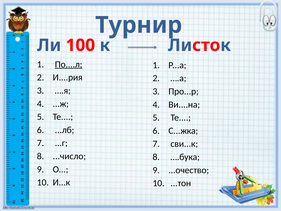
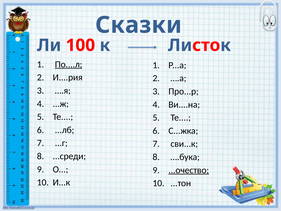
Турнир: Турнир -> Сказки (139, 25)
...число: ...число -> ...среди (69, 156)
...очество underline: none -> present (189, 170)
